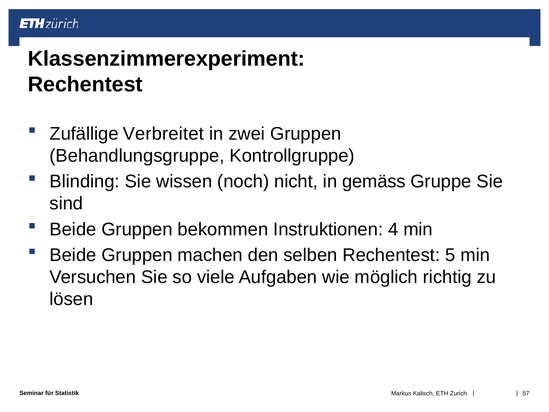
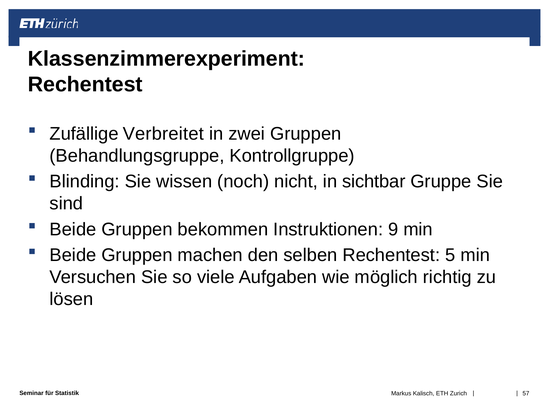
gemäss: gemäss -> sichtbar (374, 182)
4: 4 -> 9 (393, 229)
